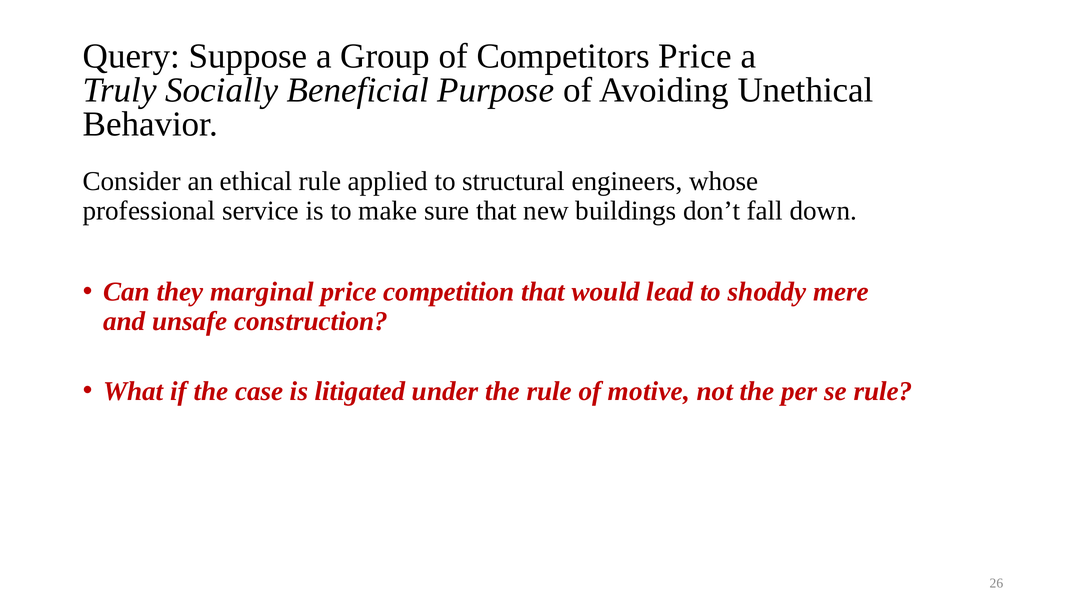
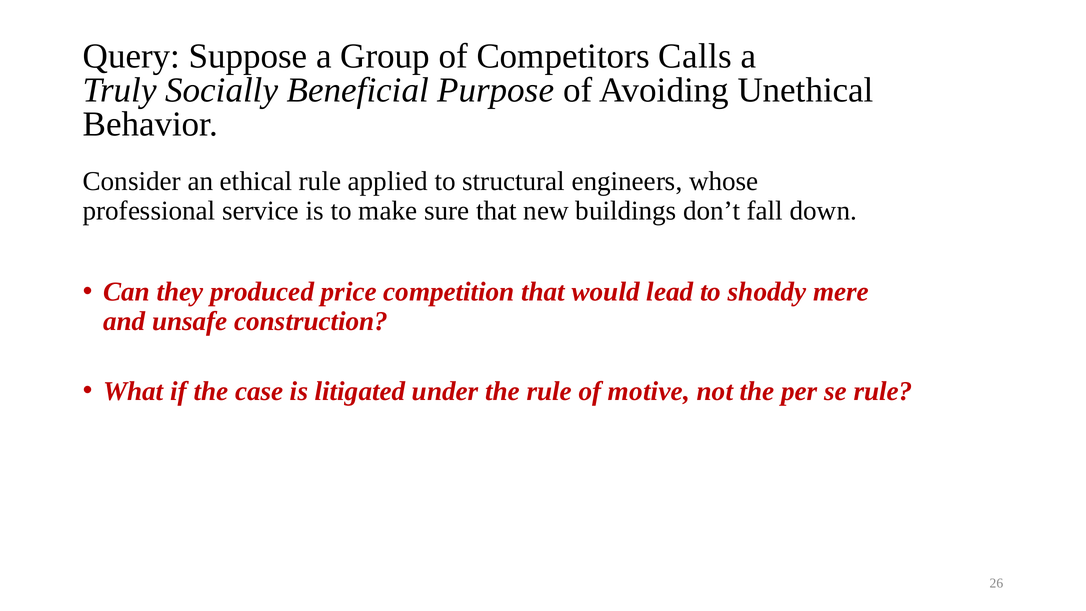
Competitors Price: Price -> Calls (695, 56)
marginal: marginal -> produced (262, 292)
